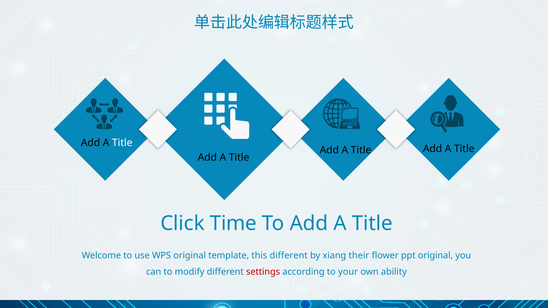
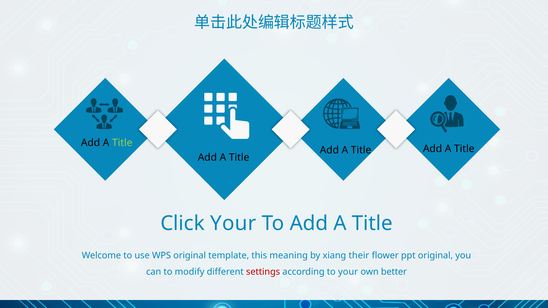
Title colour: white -> light green (122, 143)
Click Time: Time -> Your (233, 224)
this different: different -> meaning (289, 256)
ability: ability -> better (394, 272)
